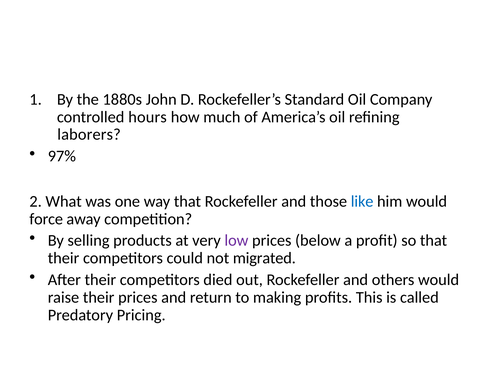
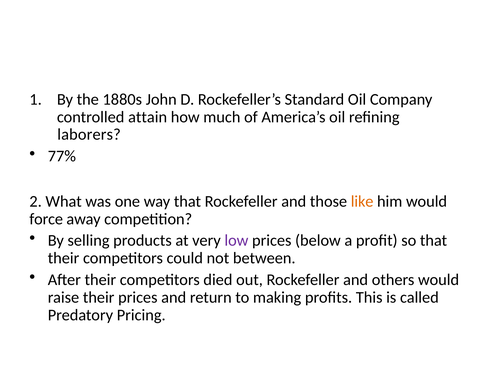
hours: hours -> attain (148, 117)
97%: 97% -> 77% (62, 156)
like colour: blue -> orange (362, 201)
migrated: migrated -> between (264, 258)
